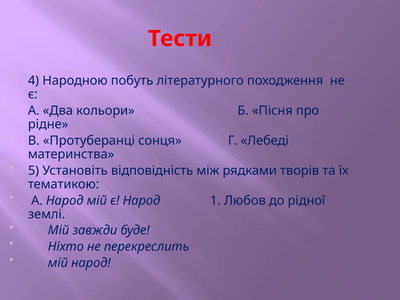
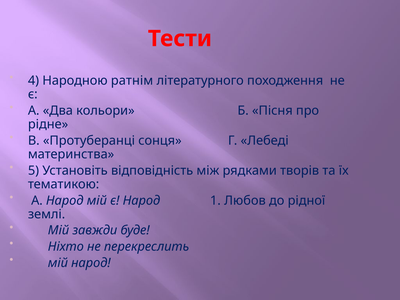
побуть: побуть -> ратнім (132, 81)
